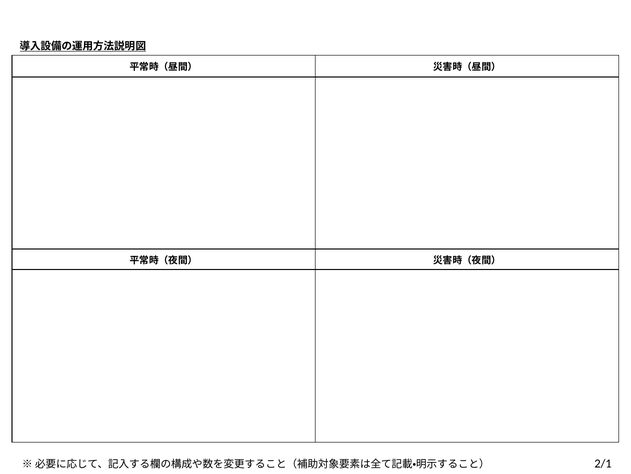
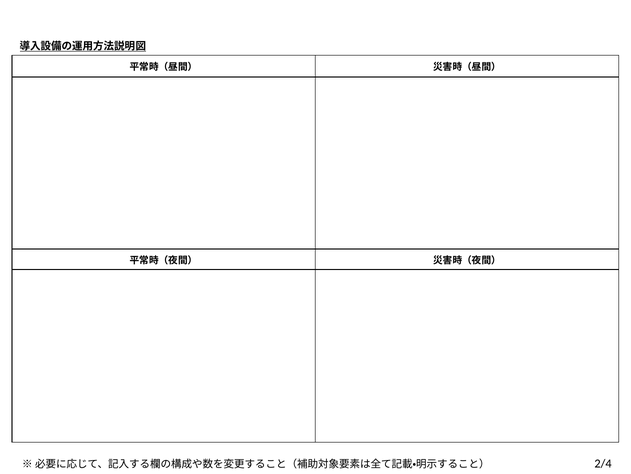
2/1: 2/1 -> 2/4 (603, 463)
